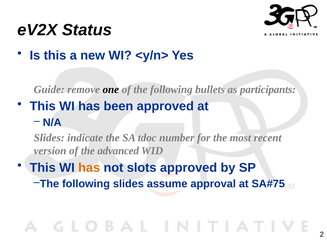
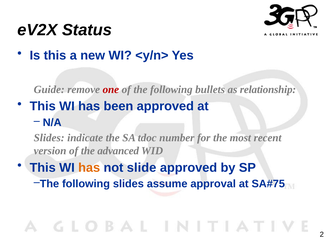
one colour: black -> red (111, 90)
participants: participants -> relationship (268, 90)
slots: slots -> slide (142, 168)
